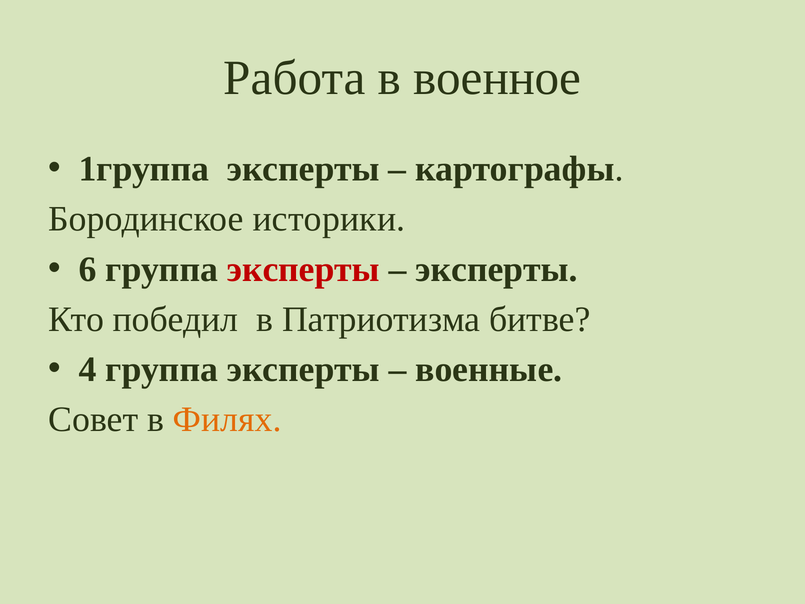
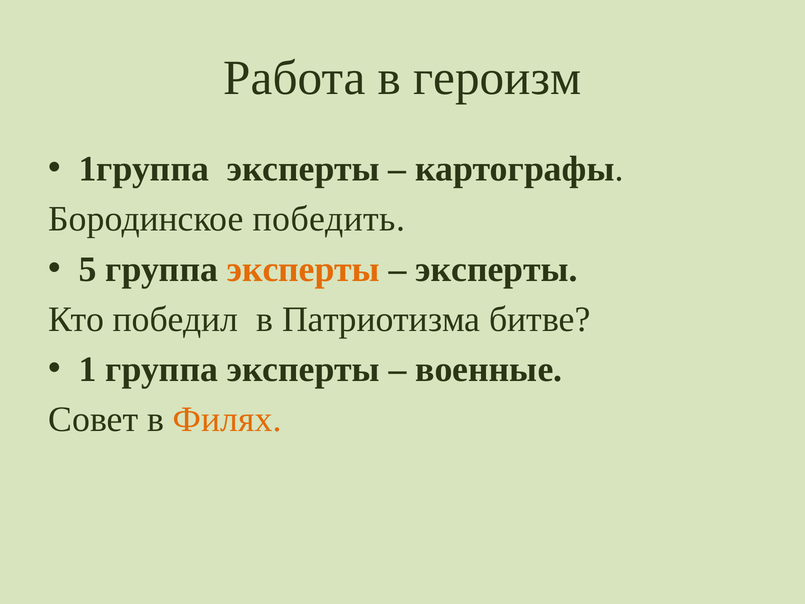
военное: военное -> героизм (497, 78)
историки: историки -> победить (329, 219)
6: 6 -> 5 (87, 269)
эксперты colour: red -> orange (303, 269)
4: 4 -> 1 (87, 369)
